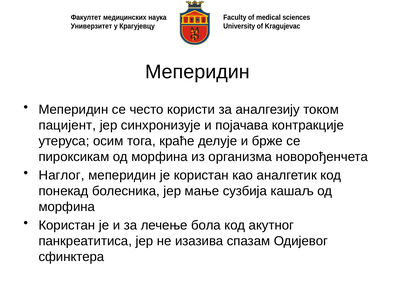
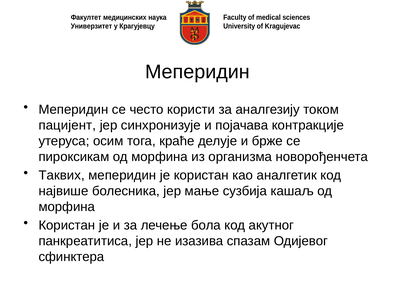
Наглог: Наглог -> Таквих (62, 175)
понекад: понекад -> највише (63, 191)
